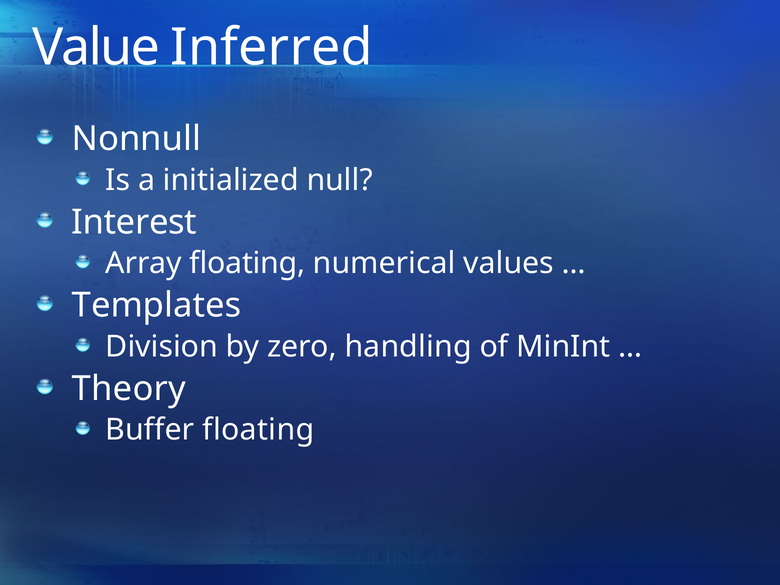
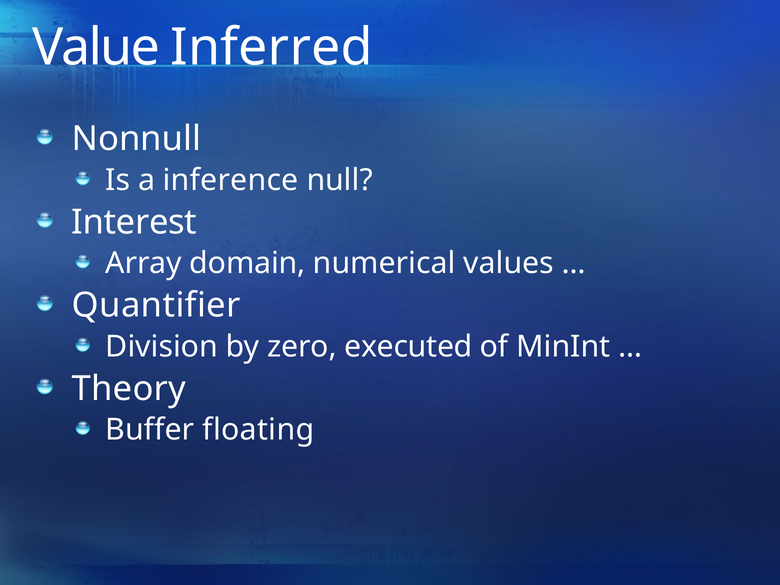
initialized: initialized -> inference (231, 180)
Array floating: floating -> domain (247, 263)
Templates: Templates -> Quantifier (156, 305)
handling: handling -> executed (408, 347)
